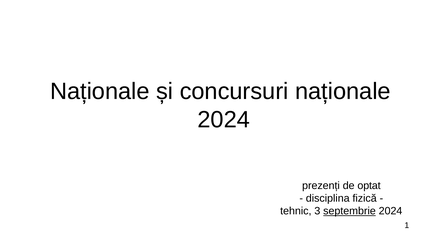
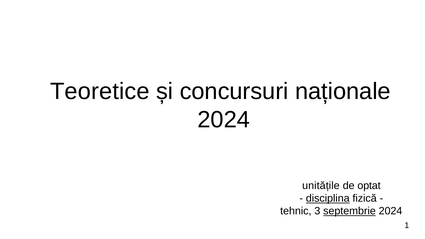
Naționale: Naționale -> Teoretice (100, 91)
prezenți: prezenți -> unitățile (321, 186)
disciplina underline: none -> present (328, 198)
